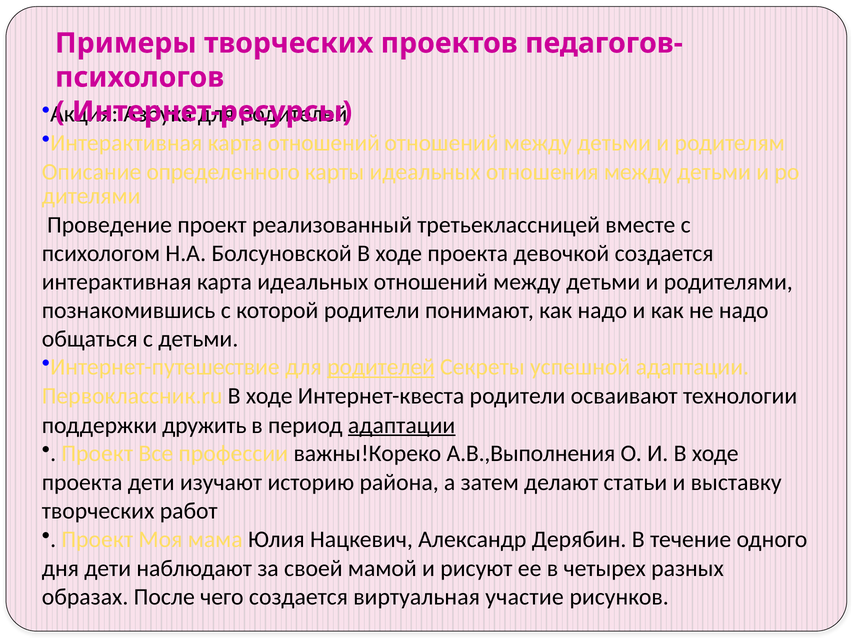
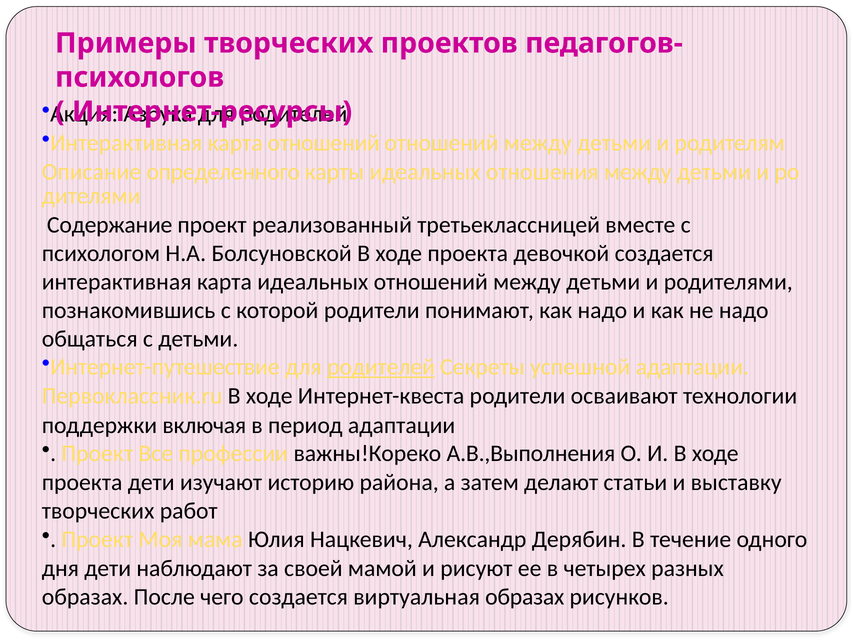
Проведение: Проведение -> Содержание (110, 225)
дружить: дружить -> включая (204, 425)
адаптации underline: present -> none (402, 425)
виртуальная участие: участие -> образах (525, 597)
